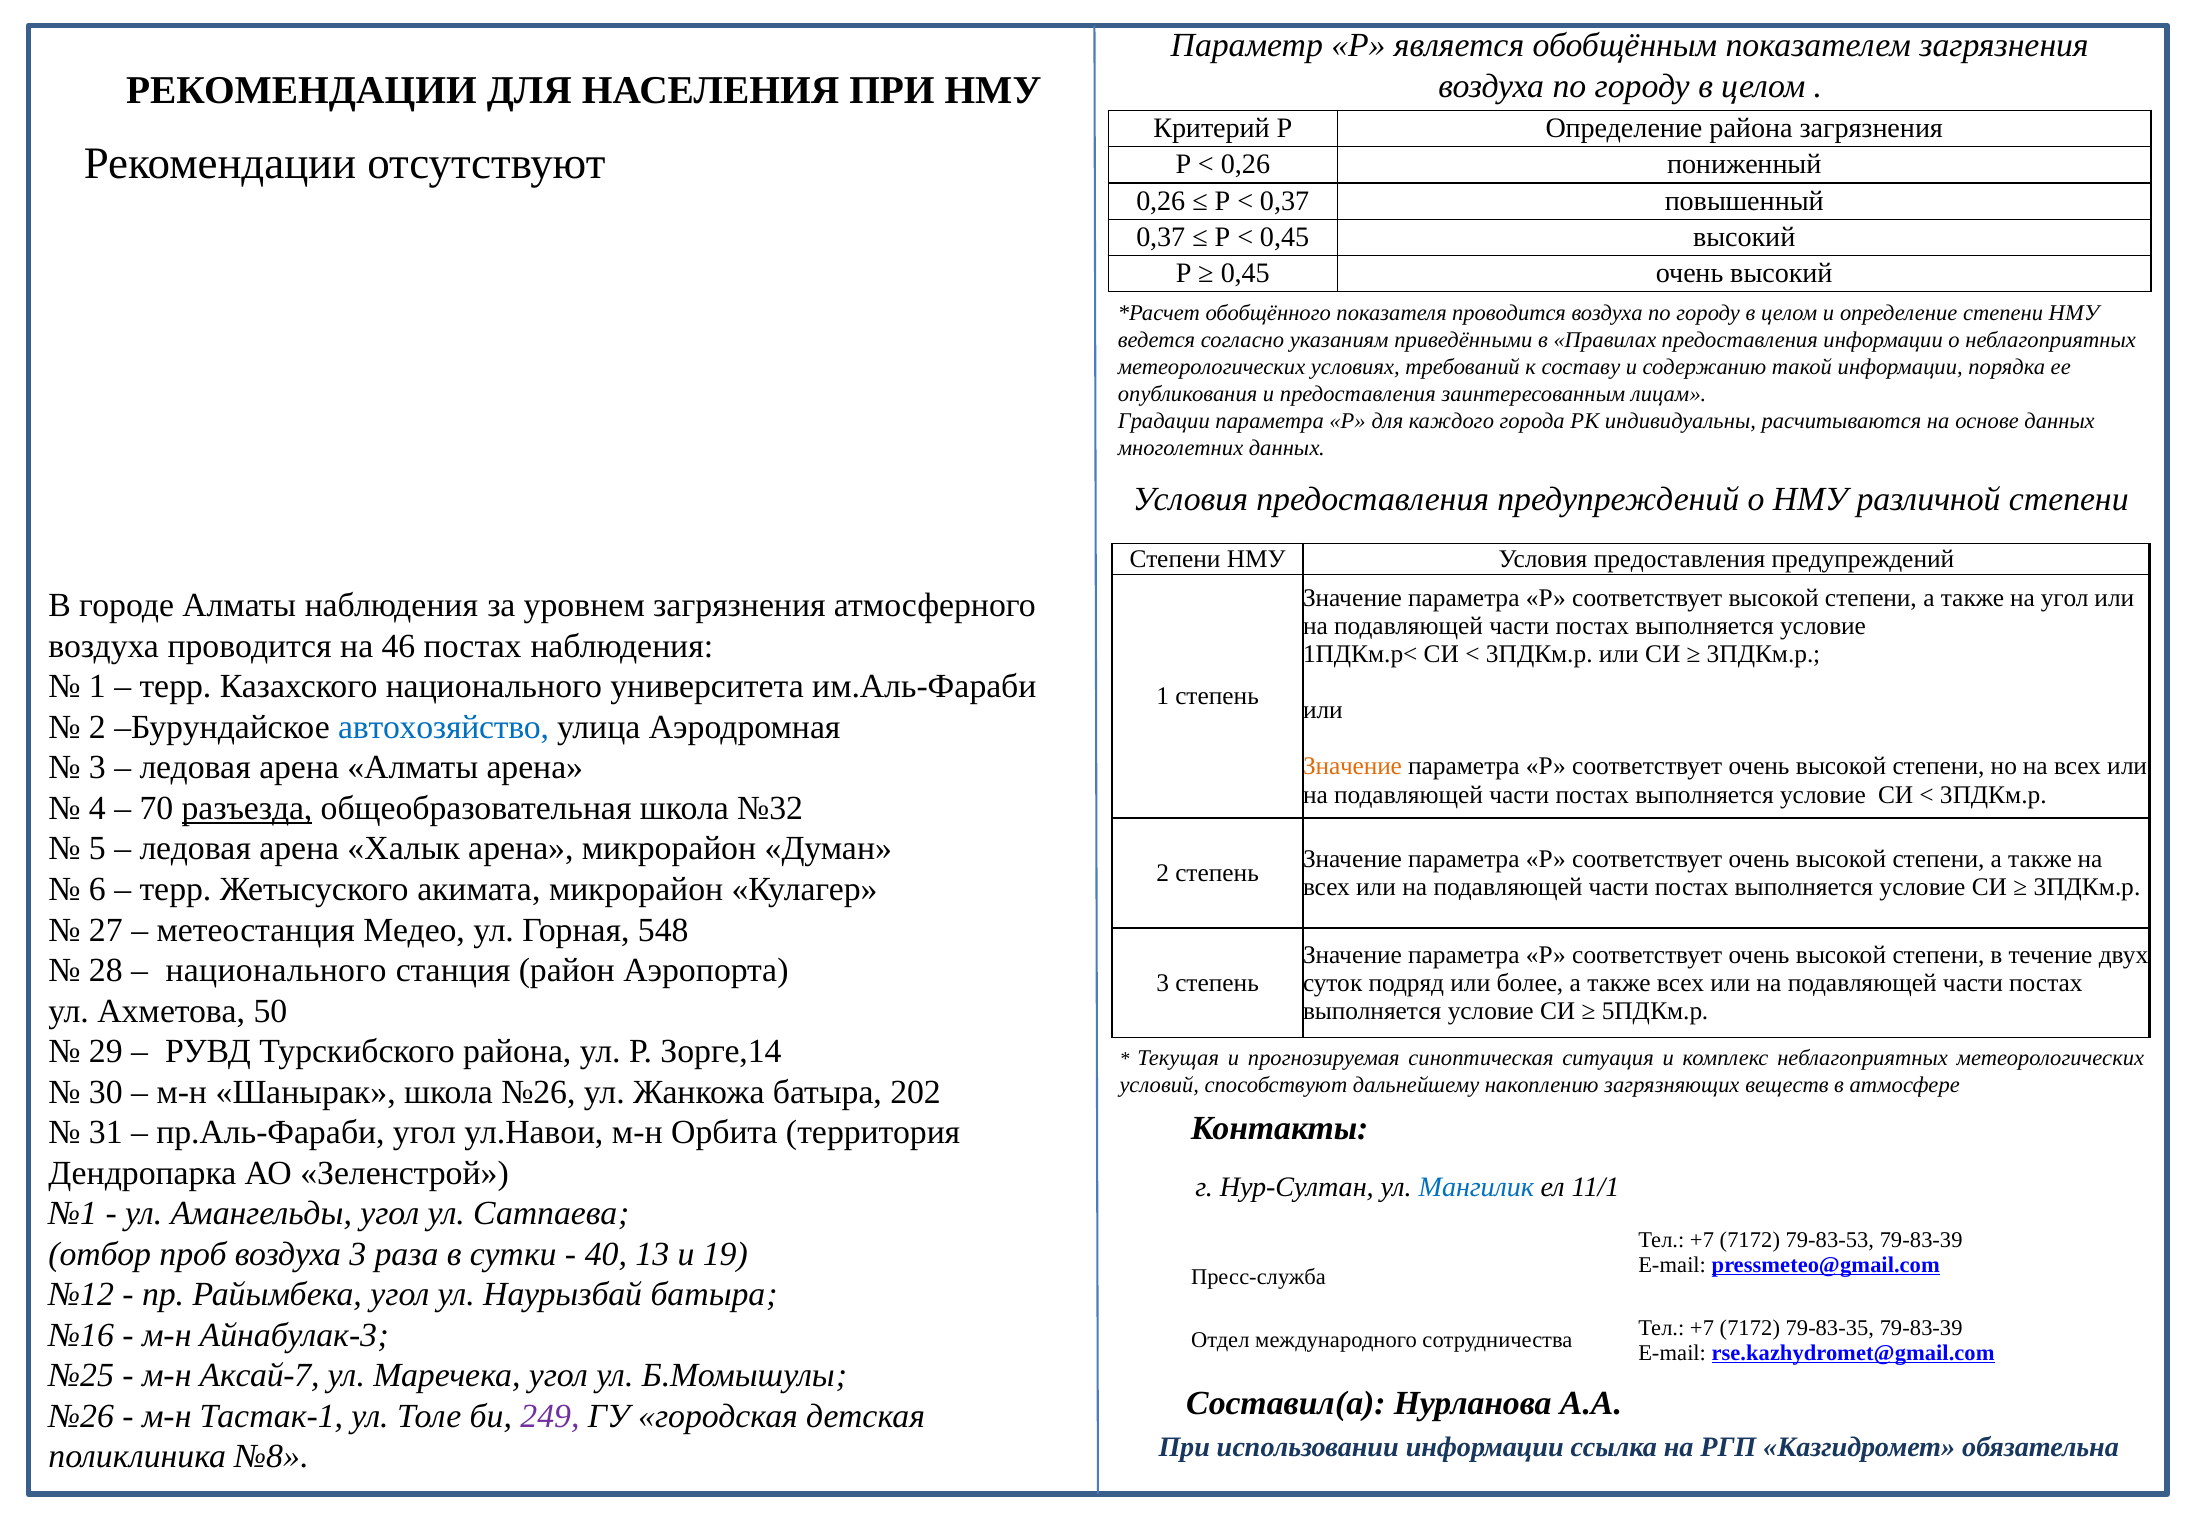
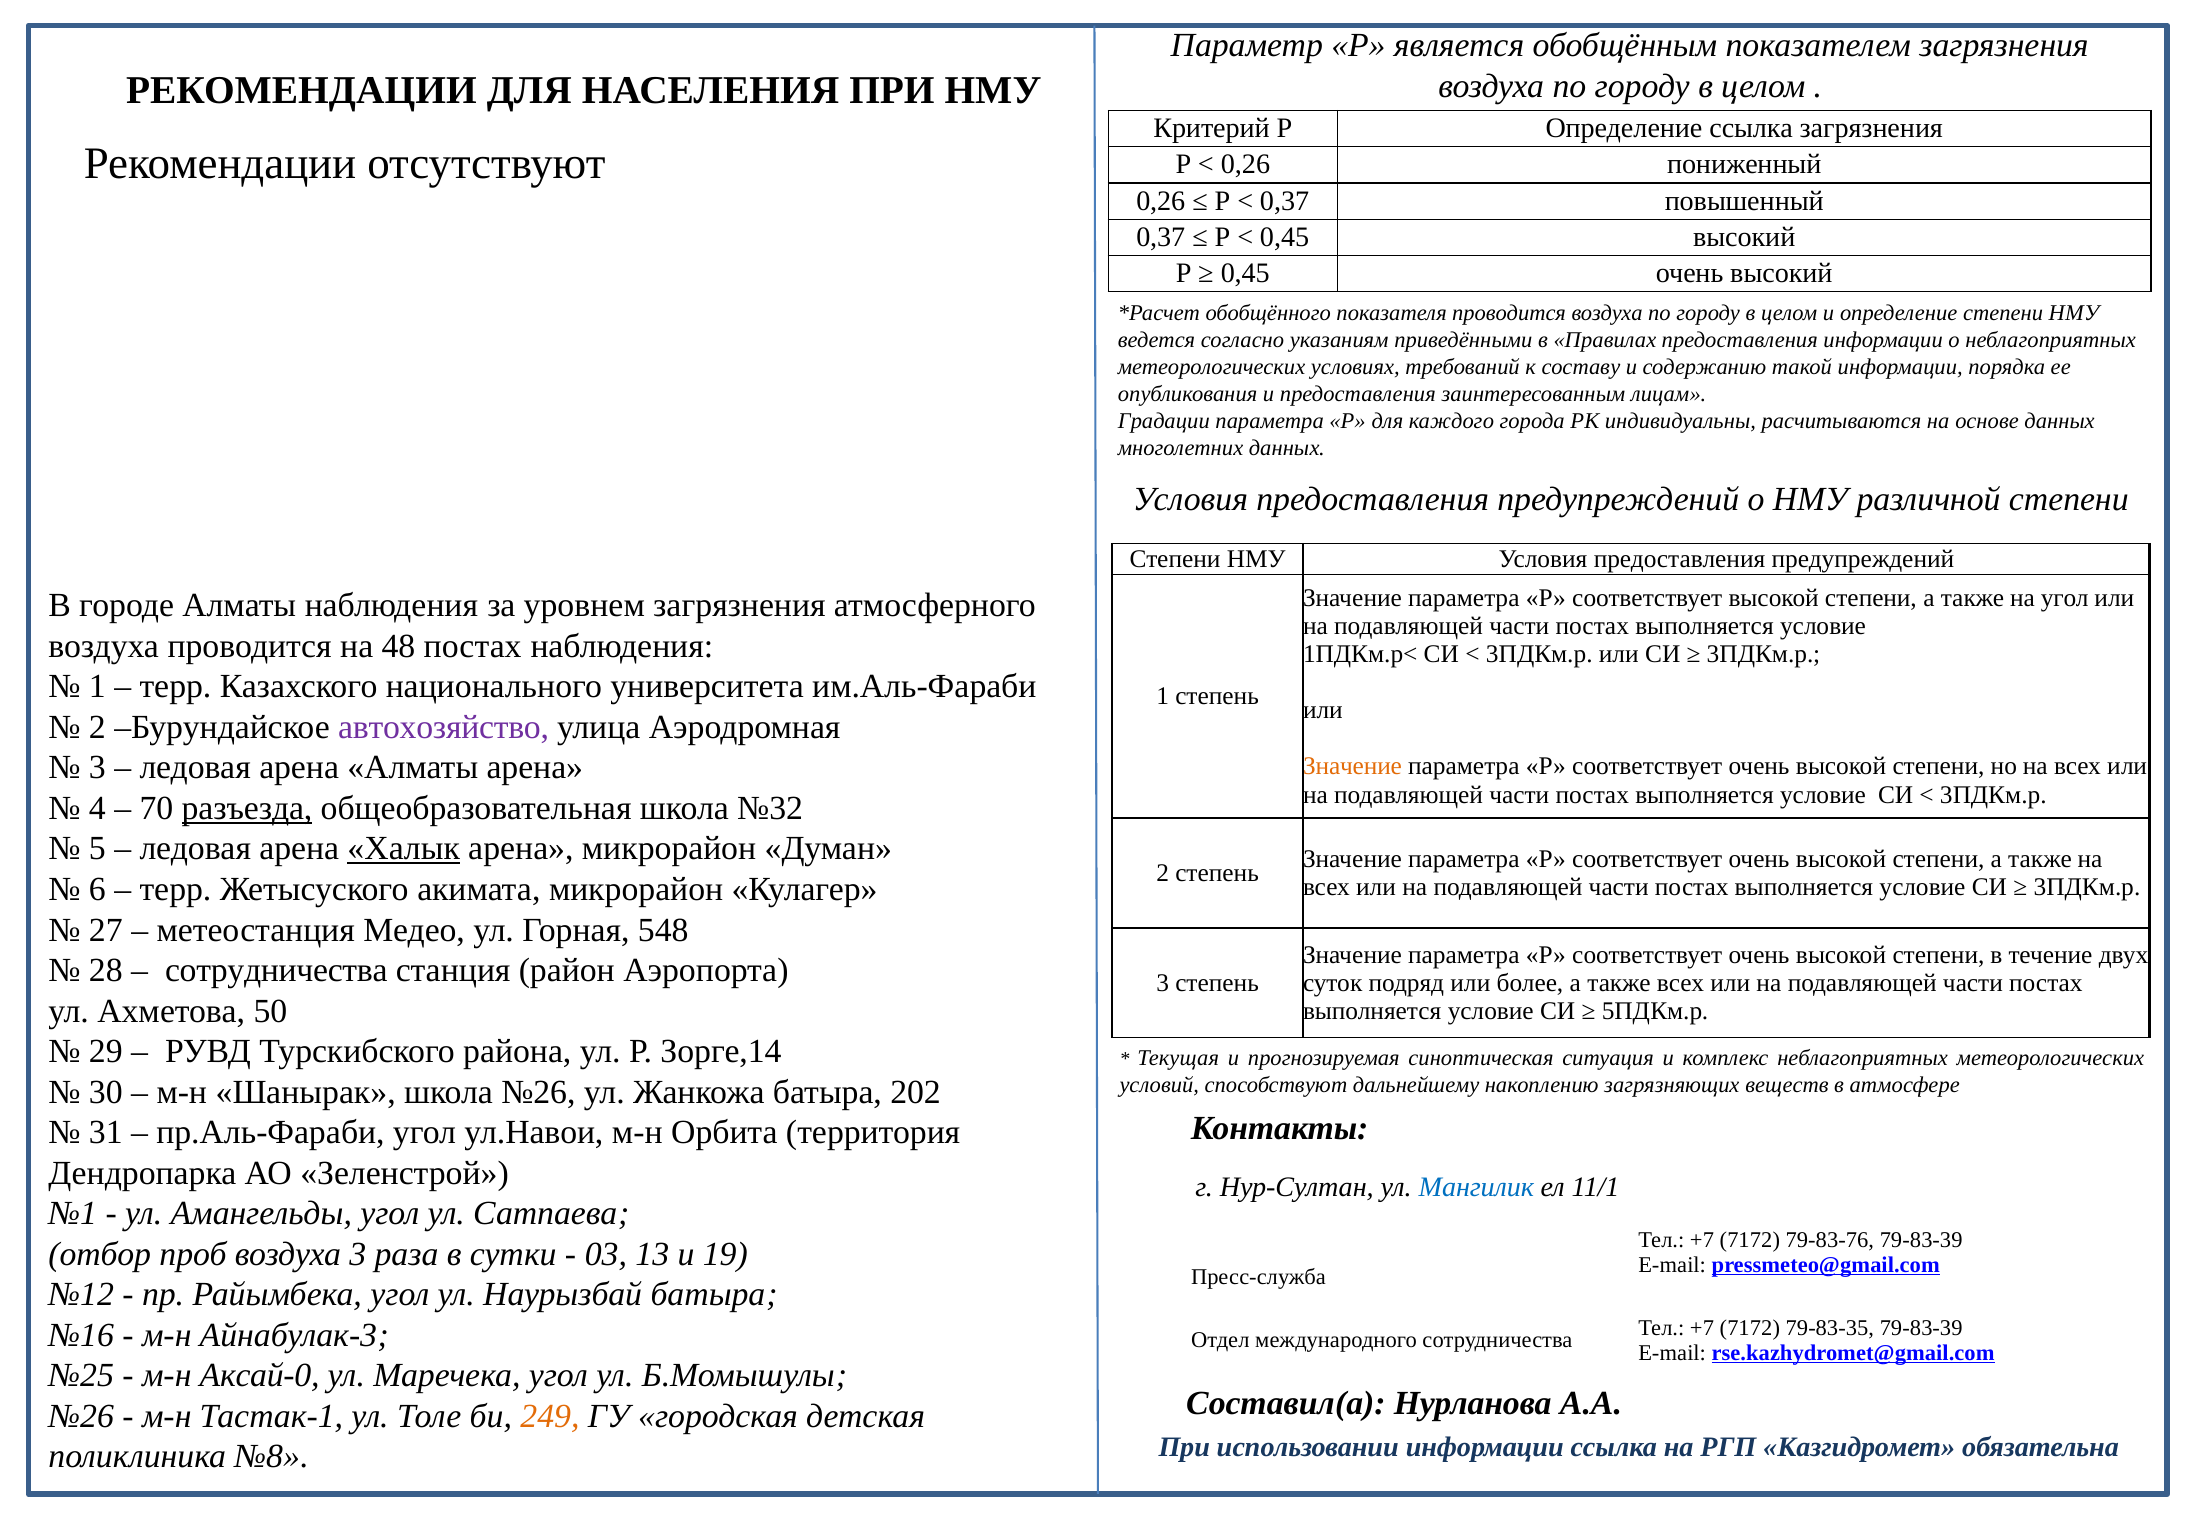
Определение района: района -> ссылка (1751, 128)
46: 46 -> 48 (398, 646)
автохозяйство colour: blue -> purple (444, 727)
Халык underline: none -> present (404, 849)
национального: национального -> сотрудничества (276, 971)
79-83-53: 79-83-53 -> 79-83-76 (1830, 1240)
40: 40 -> 03 (606, 1254)
Аксай-7: Аксай-7 -> Аксай-0 (260, 1376)
249 colour: purple -> orange (550, 1417)
